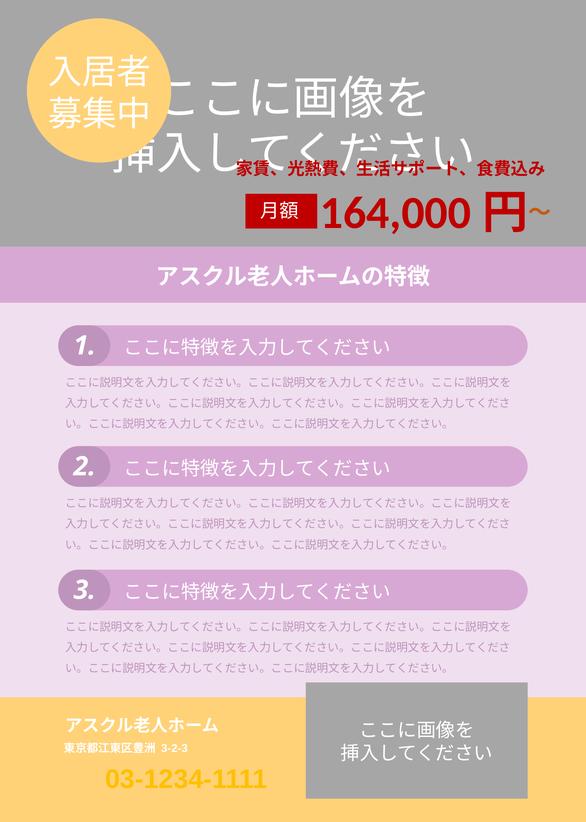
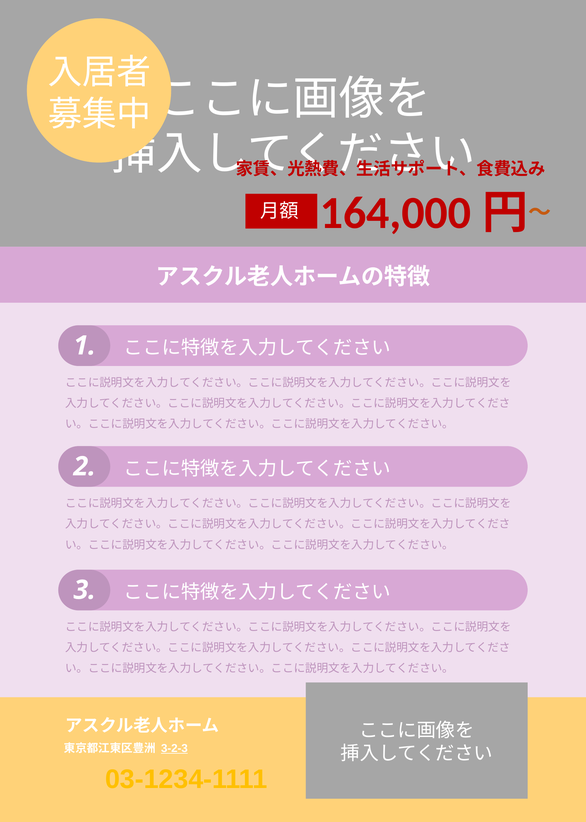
3-2-3 underline: none -> present (174, 748)
